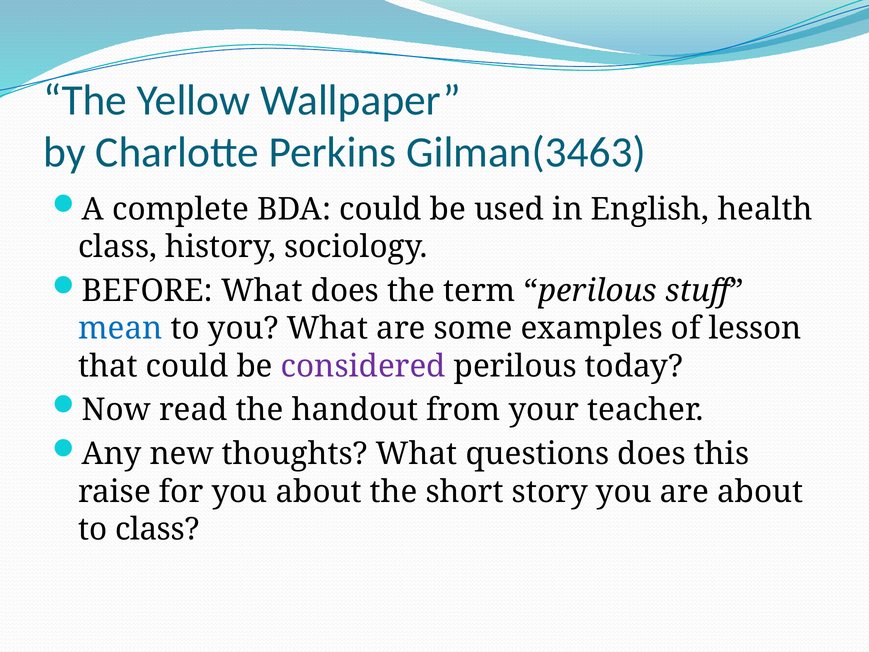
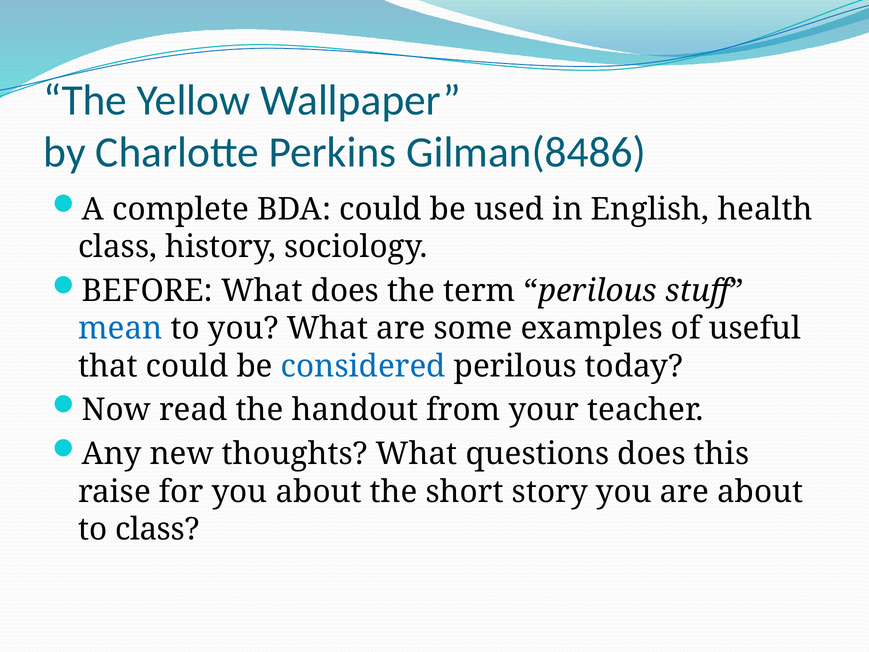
Gilman(3463: Gilman(3463 -> Gilman(8486 (526, 153)
lesson: lesson -> useful (755, 328)
considered colour: purple -> blue (363, 366)
